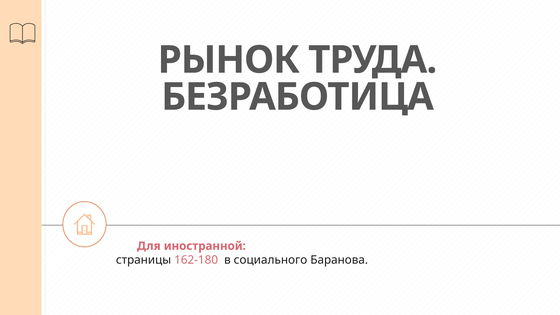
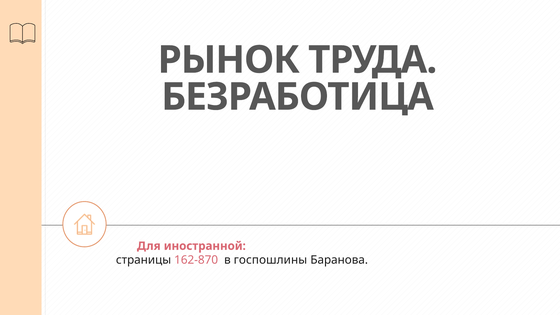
162-180: 162-180 -> 162-870 (196, 260)
социального: социального -> госпошлины (270, 260)
